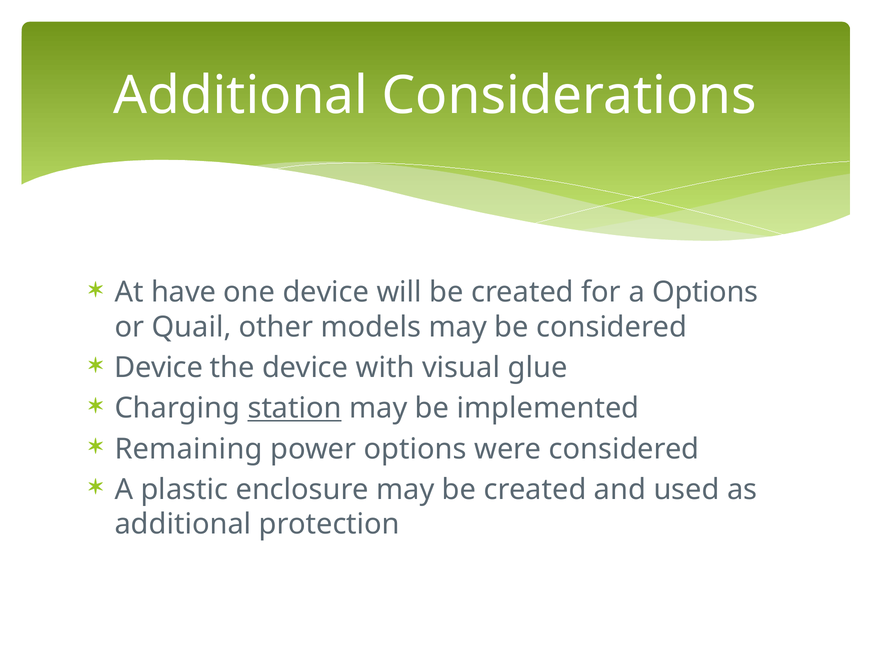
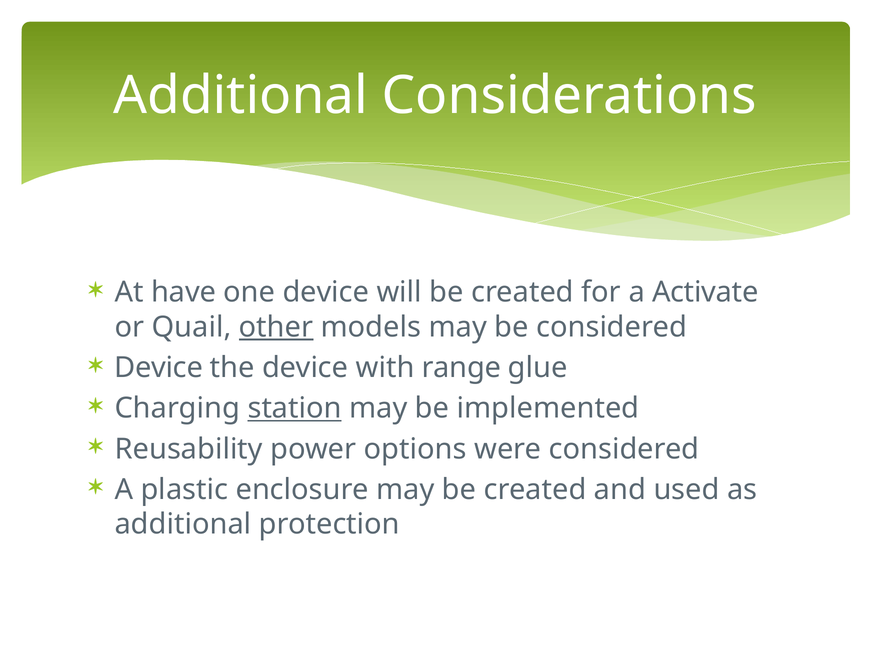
a Options: Options -> Activate (705, 292)
other underline: none -> present (276, 327)
visual: visual -> range (461, 368)
Remaining: Remaining -> Reusability (189, 449)
